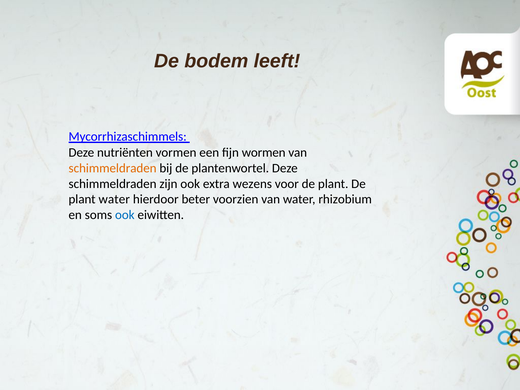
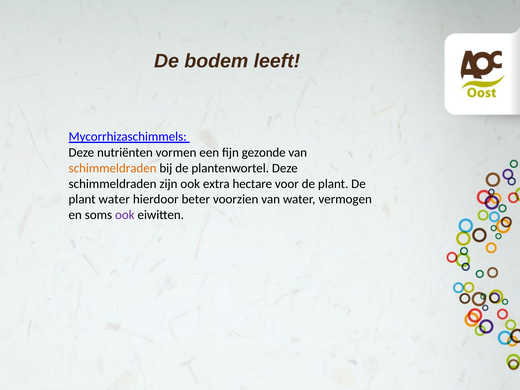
wormen: wormen -> gezonde (264, 153)
wezens: wezens -> hectare (252, 184)
rhizobium: rhizobium -> vermogen (345, 199)
ook colour: blue -> purple (125, 215)
